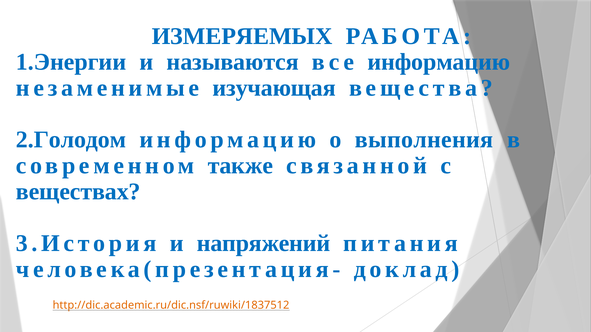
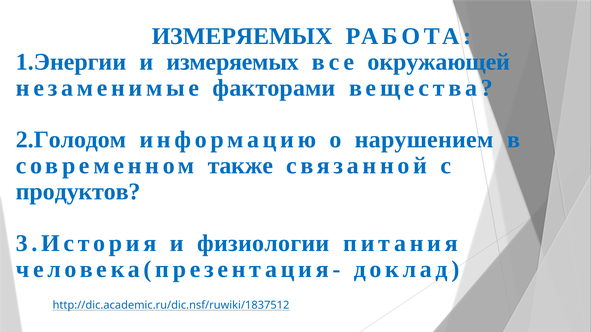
и называются: называются -> измеряемых (233, 62)
все информацию: информацию -> окружающей (439, 62)
изучающая: изучающая -> факторами (274, 88)
выполнения: выполнения -> нарушением (424, 140)
веществах: веществах -> продуктов (78, 192)
напряжений: напряжений -> физиологии (263, 244)
http://dic.academic.ru/dic.nsf/ruwiki/1837512 colour: orange -> blue (171, 306)
